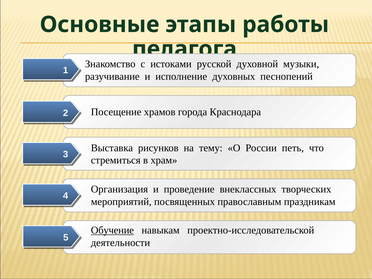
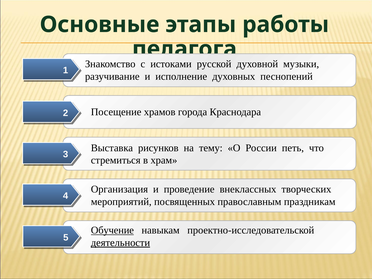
деятельности underline: none -> present (120, 243)
